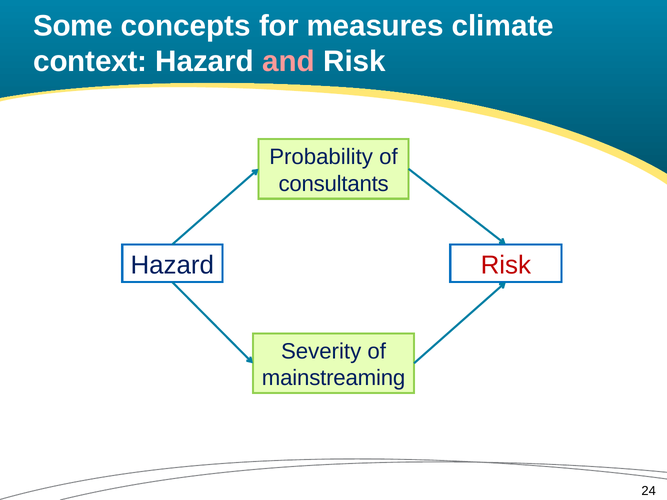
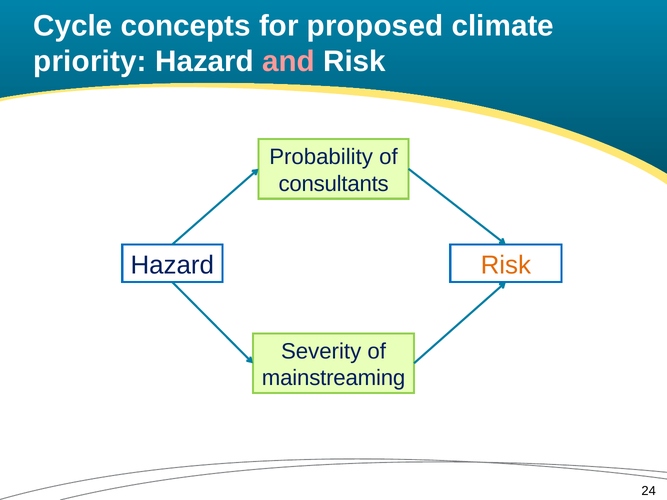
Some: Some -> Cycle (73, 26)
measures: measures -> proposed (375, 26)
context: context -> priority (90, 62)
Risk colour: red -> orange (506, 265)
